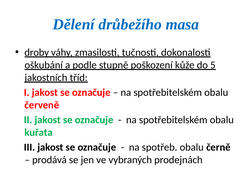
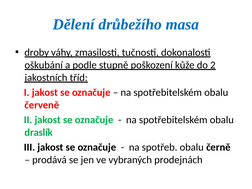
5: 5 -> 2 (213, 65)
kuřata: kuřata -> draslík (39, 132)
